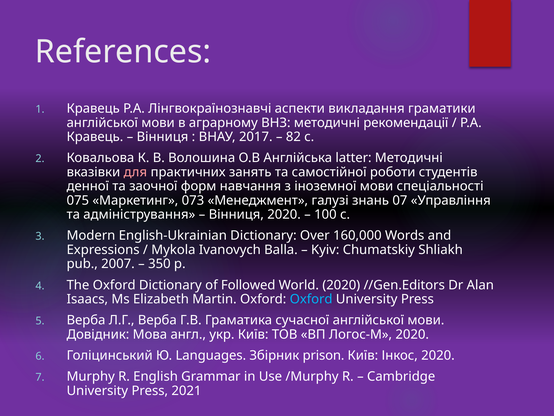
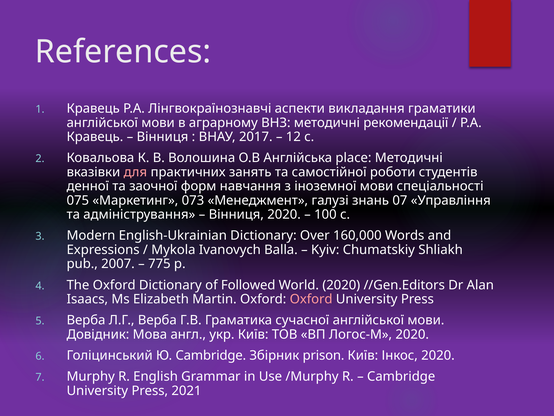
82: 82 -> 12 (293, 137)
latter: latter -> place (353, 158)
350: 350 -> 775 (159, 264)
Oxford colour: light blue -> pink (311, 299)
Ю Languages: Languages -> Cambridge (211, 355)
